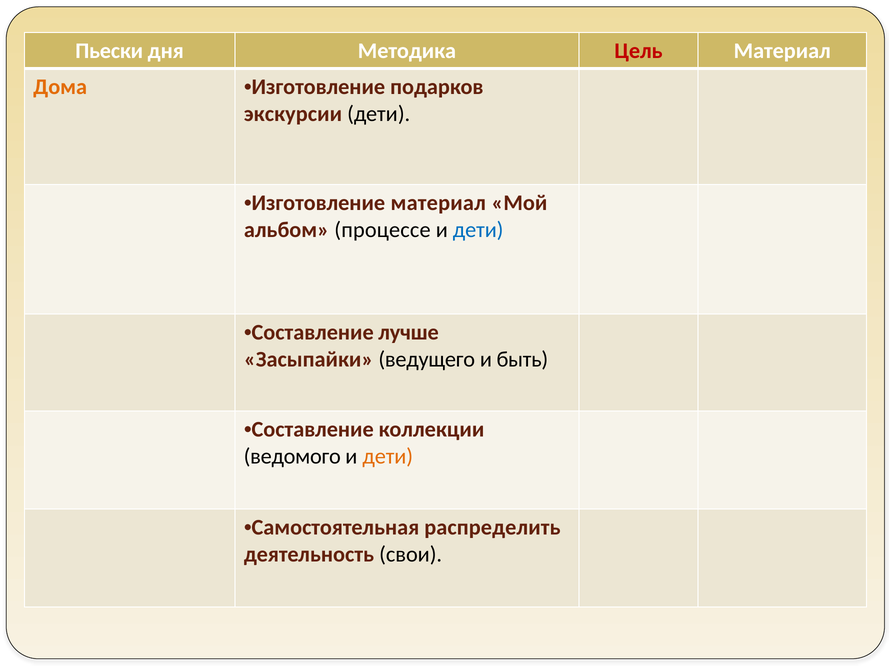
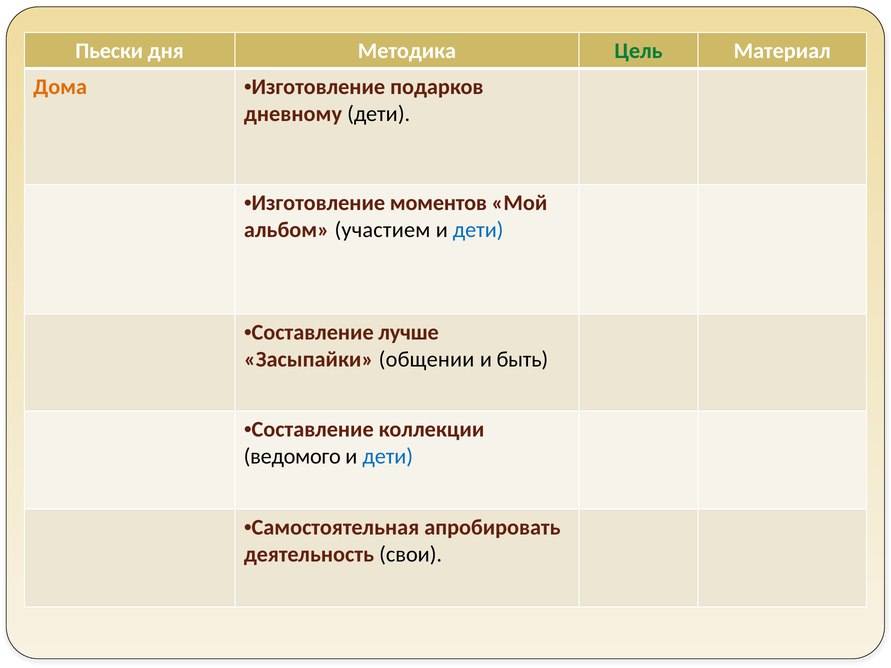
Цель colour: red -> green (639, 51)
экскурсии: экскурсии -> дневному (293, 114)
Изготовление материал: материал -> моментов (438, 203)
процессе: процессе -> участием (382, 230)
ведущего: ведущего -> общении (427, 360)
дети colour: orange -> blue (388, 457)
распределить: распределить -> апробировать (492, 528)
